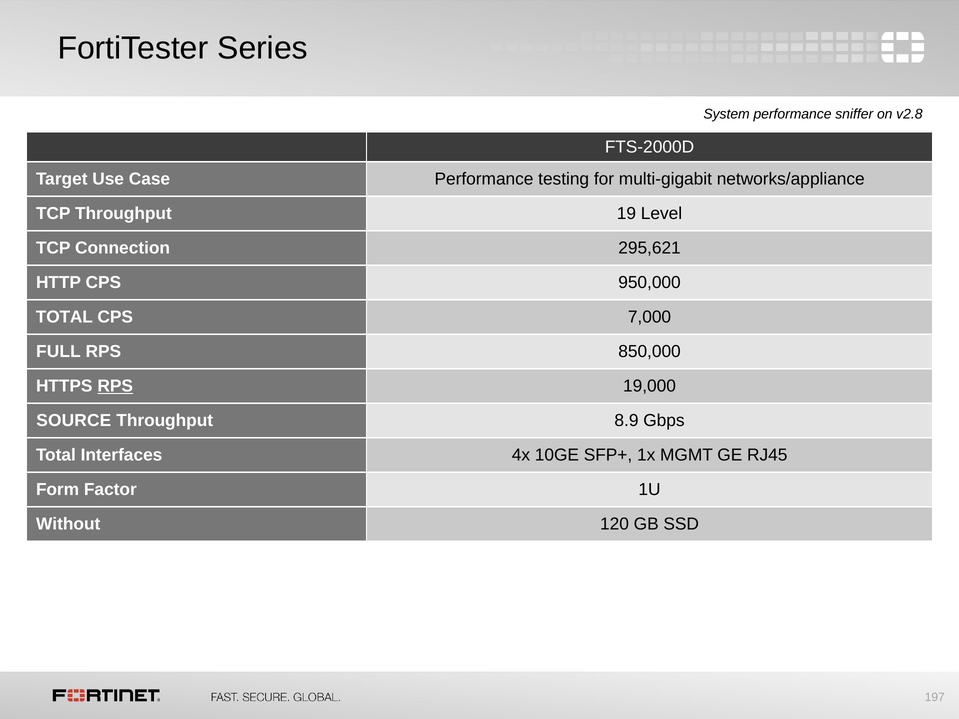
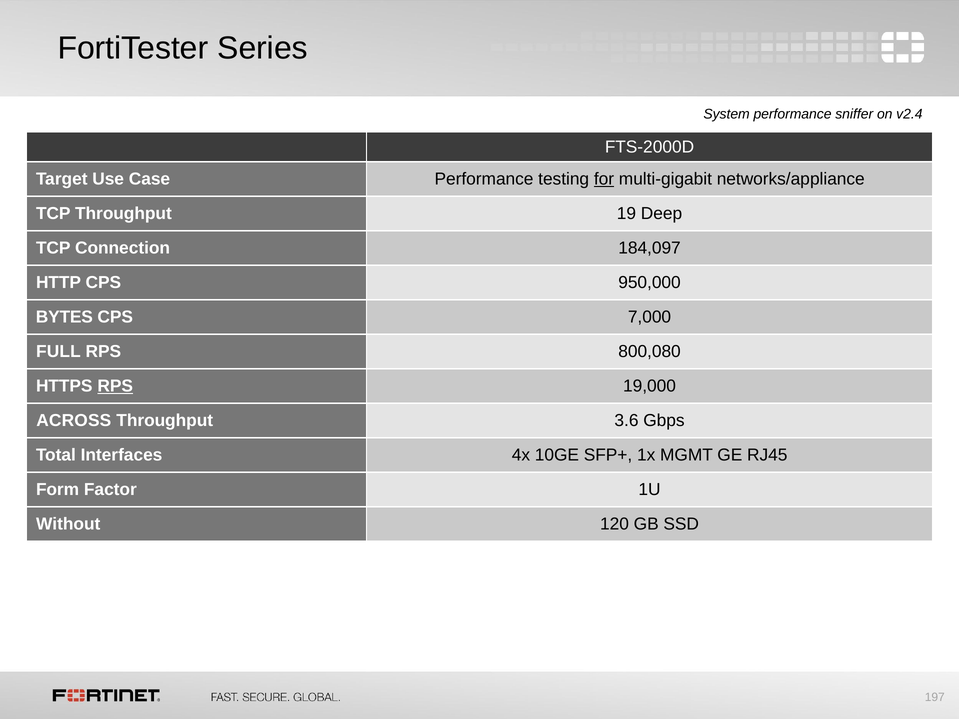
v2.8: v2.8 -> v2.4 (909, 114)
for underline: none -> present (604, 179)
Level: Level -> Deep (662, 214)
295,621: 295,621 -> 184,097 (650, 248)
TOTAL: TOTAL -> BYTES (64, 317)
850,000: 850,000 -> 800,080 (650, 352)
SOURCE: SOURCE -> ACROSS (74, 421)
8.9: 8.9 -> 3.6 (627, 421)
